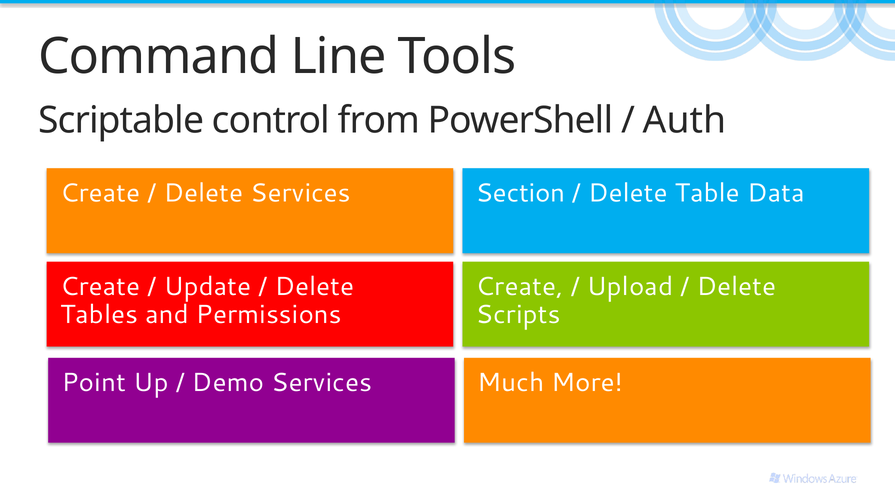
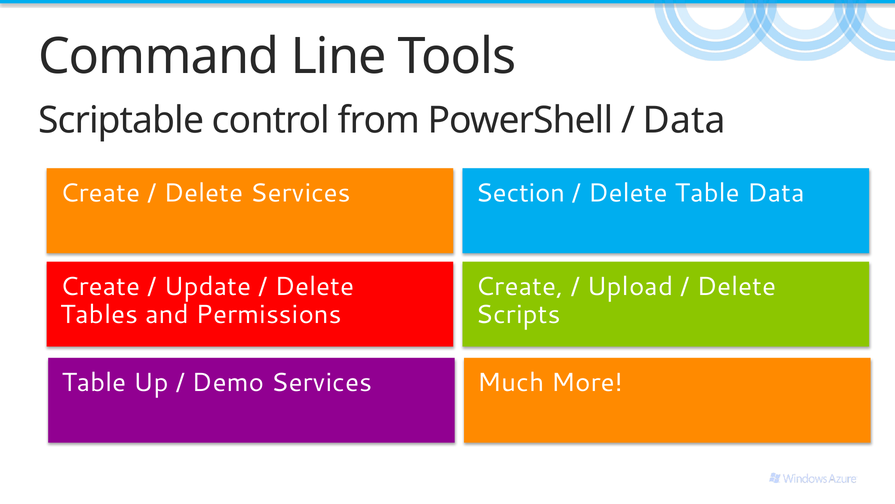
Auth: Auth -> Data (684, 121)
Point: Point -> Table (94, 382)
